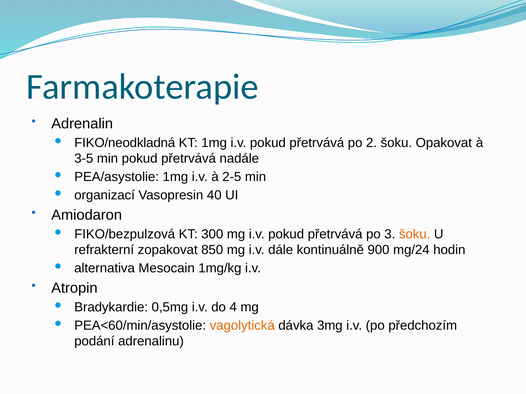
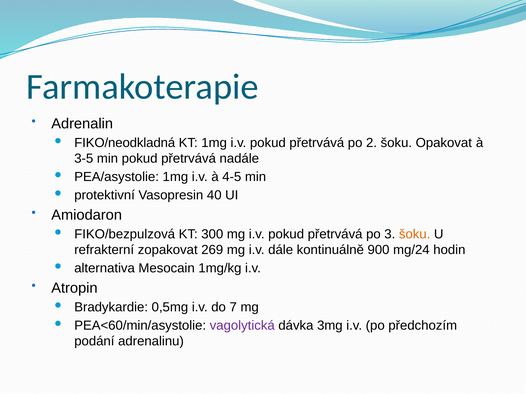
2-5: 2-5 -> 4-5 (232, 177)
organizací: organizací -> protektivní (105, 196)
850: 850 -> 269 (212, 250)
4: 4 -> 7 (233, 307)
vagolytická colour: orange -> purple (242, 326)
